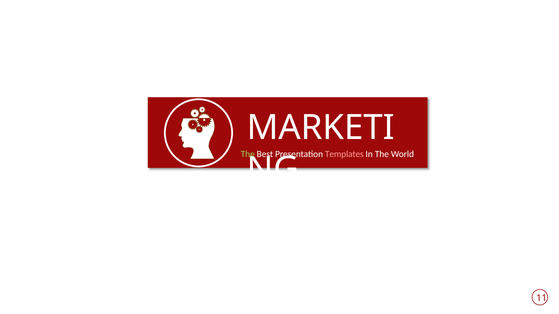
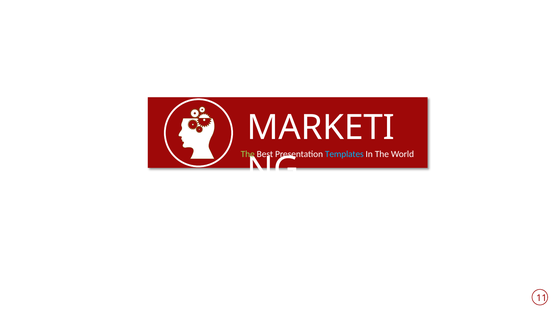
Templates colour: pink -> light blue (344, 154)
